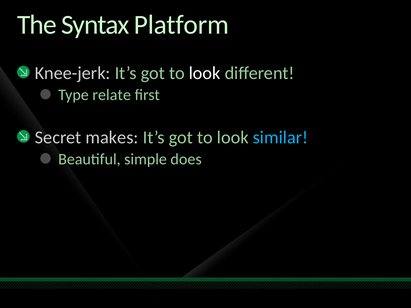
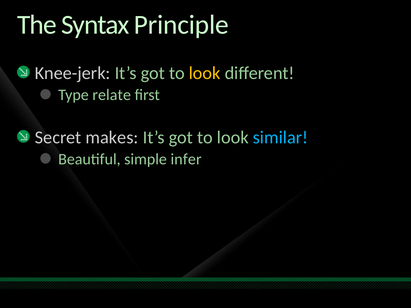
Platform: Platform -> Principle (181, 25)
look colour: white -> yellow (205, 73)
does: does -> infer (186, 159)
